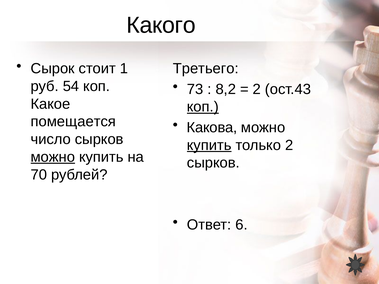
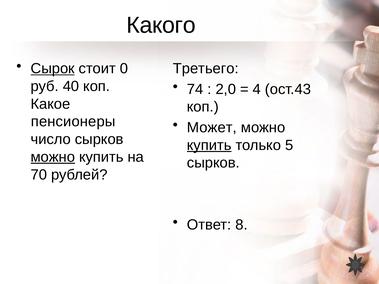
Сырок underline: none -> present (53, 69)
1: 1 -> 0 (124, 69)
54: 54 -> 40 (71, 86)
73: 73 -> 74 (195, 89)
8,2: 8,2 -> 2,0 (226, 89)
2: 2 -> 4 (257, 89)
коп underline: present -> none (203, 107)
помещается: помещается -> пенсионеры (73, 122)
Какова: Какова -> Может (212, 128)
только 2: 2 -> 5 (289, 145)
6: 6 -> 8 (242, 225)
